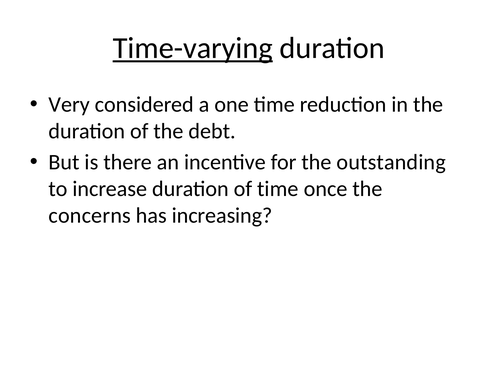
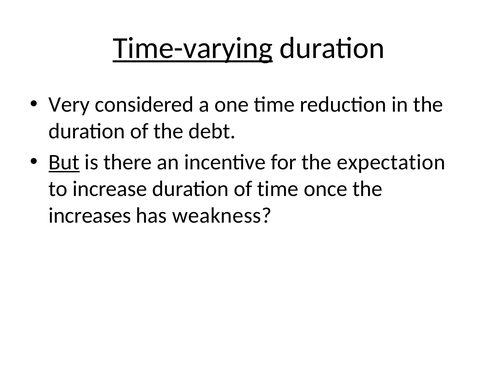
But underline: none -> present (64, 162)
outstanding: outstanding -> expectation (391, 162)
concerns: concerns -> increases (90, 215)
increasing: increasing -> weakness (222, 215)
